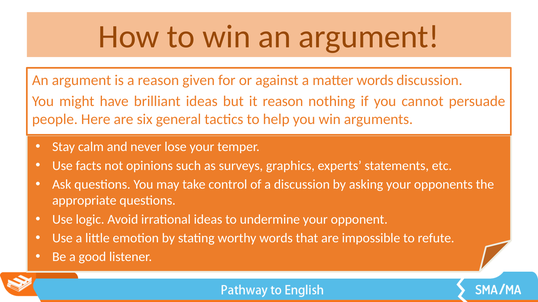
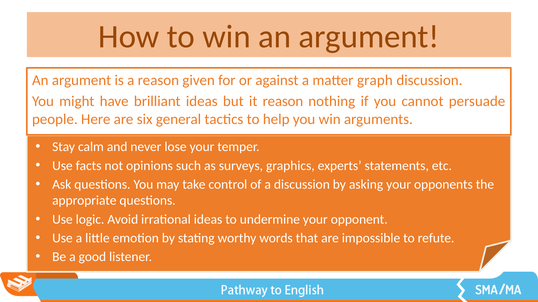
matter words: words -> graph (375, 81)
